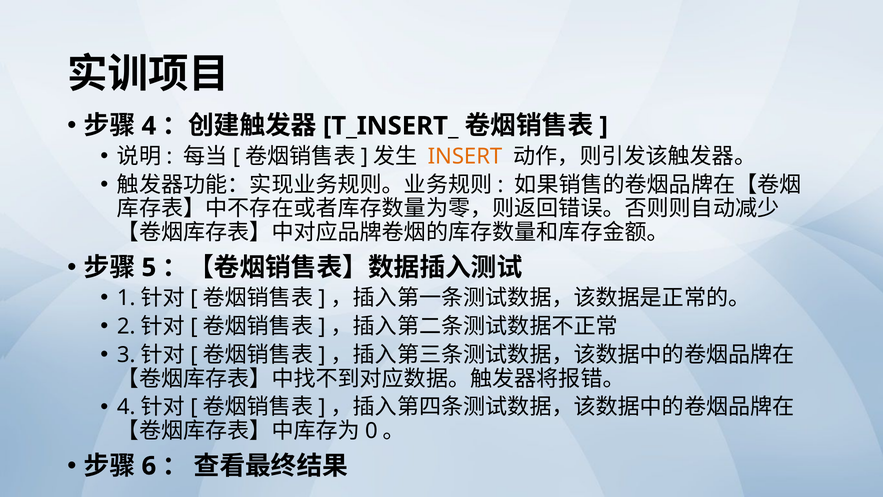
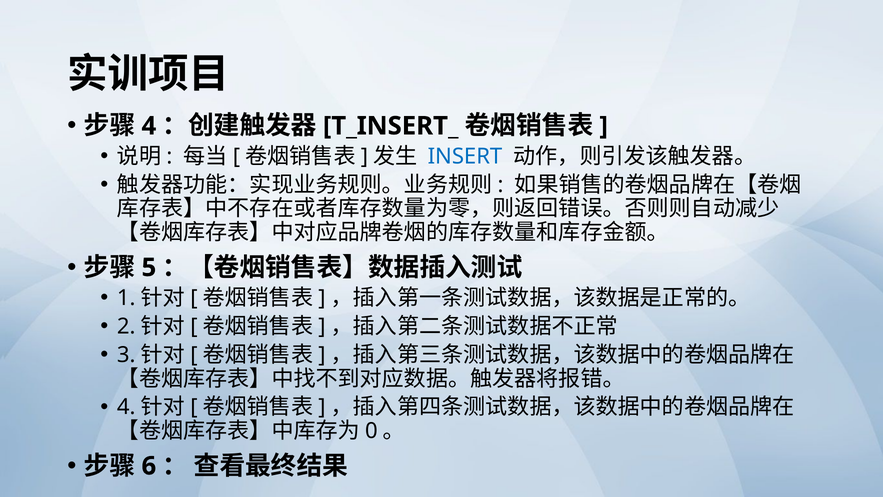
INSERT colour: orange -> blue (465, 156)
